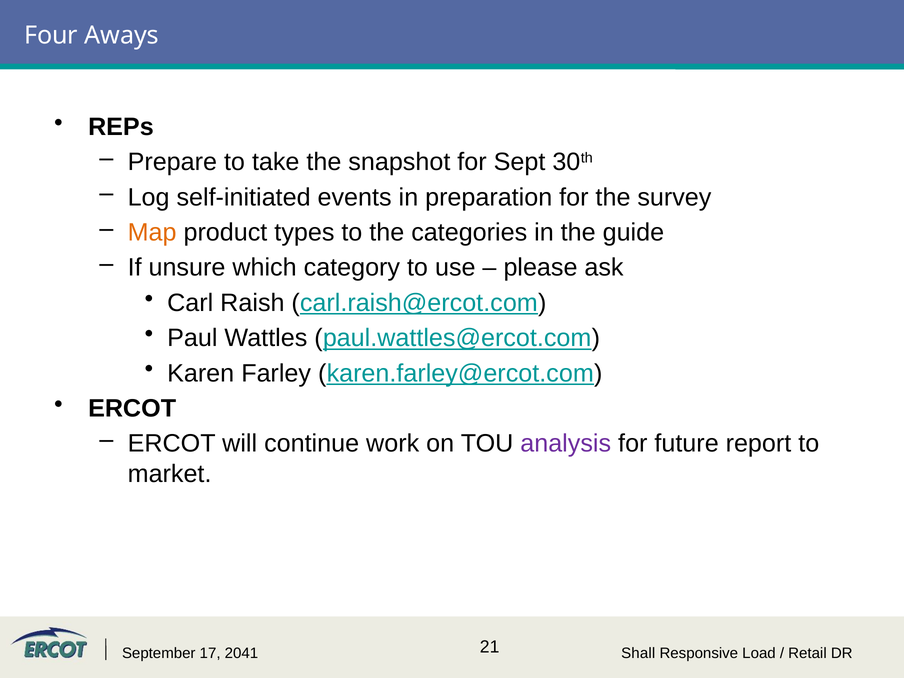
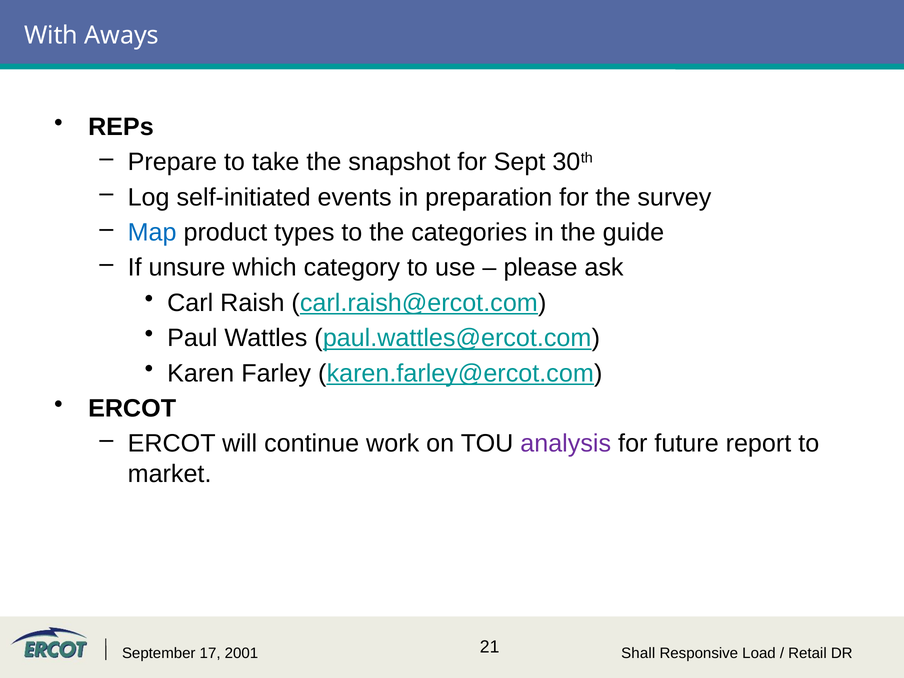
Four: Four -> With (51, 36)
Map colour: orange -> blue (152, 232)
2041: 2041 -> 2001 (241, 653)
